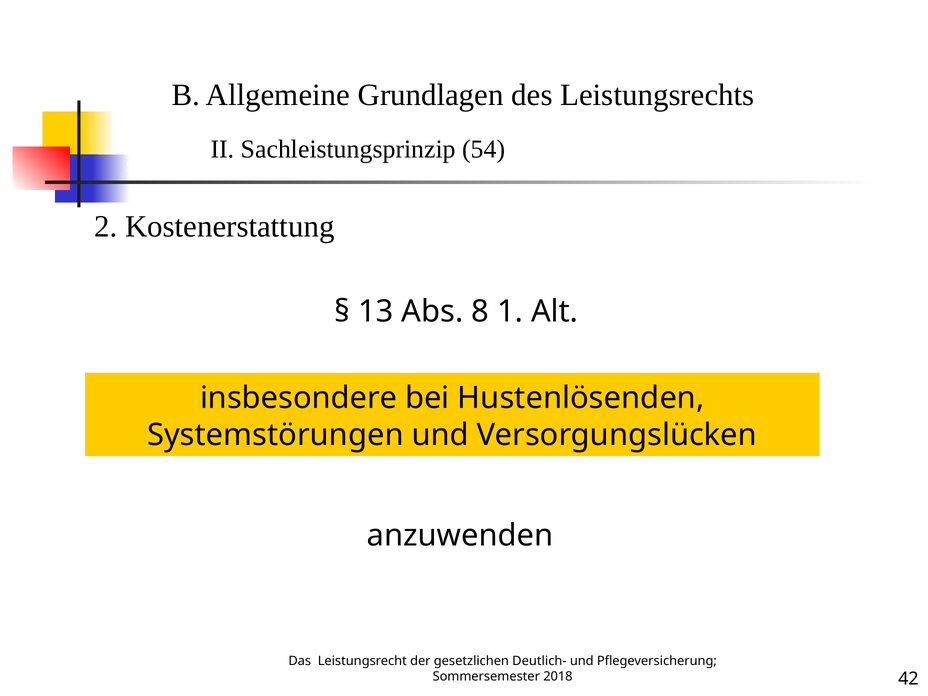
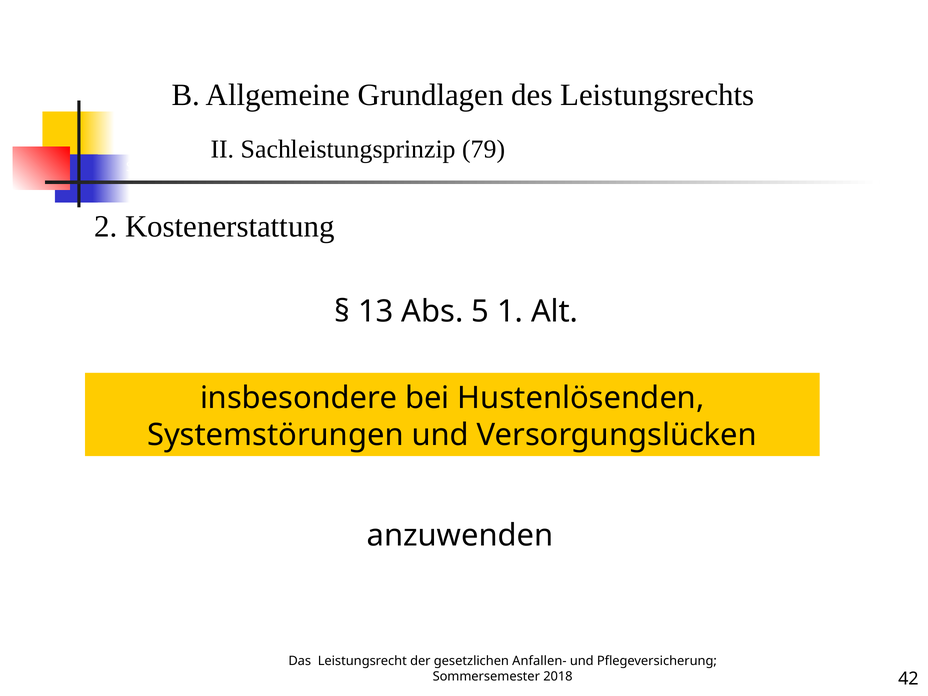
54: 54 -> 79 (484, 149)
8: 8 -> 5 (480, 311)
Deutlich-: Deutlich- -> Anfallen- (539, 661)
